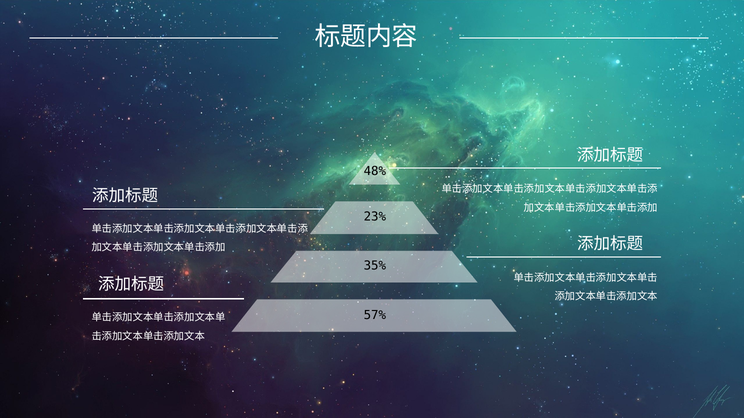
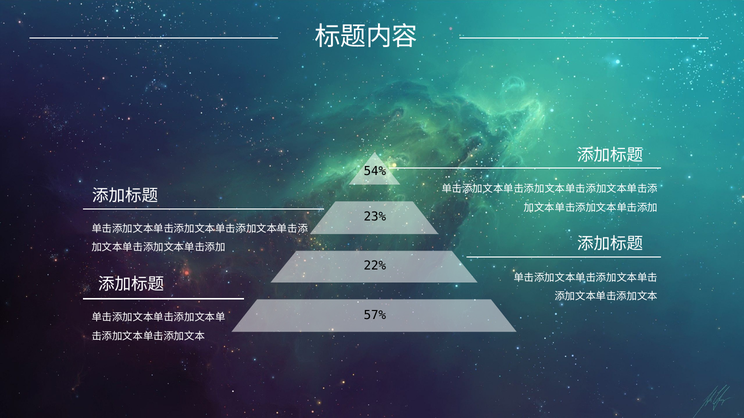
48%: 48% -> 54% (375, 171)
35%: 35% -> 22% (375, 266)
